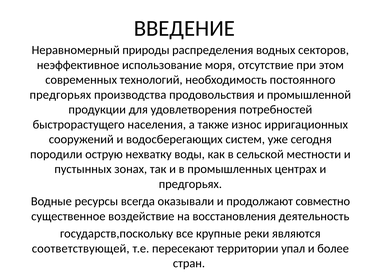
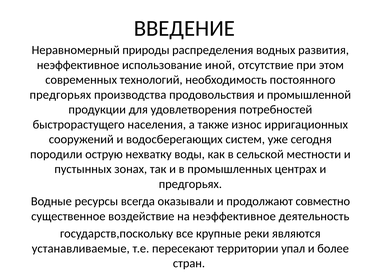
секторов: секторов -> развития (324, 50)
моря: моря -> иной (220, 65)
на восстановления: восстановления -> неэффективное (234, 216)
соответствующей: соответствующей -> устанавливаемые (81, 248)
